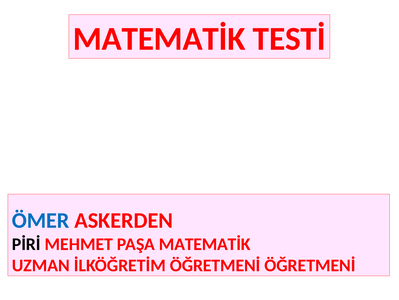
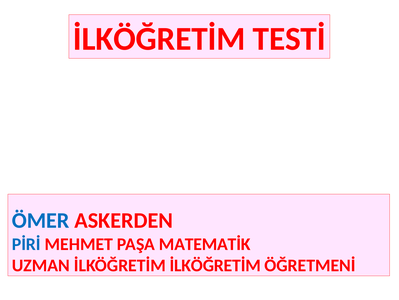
MATEMATİK: MATEMATİK -> İLKÖĞRETİM (159, 39)
PİRİ colour: black -> blue (26, 244)
İLKÖĞRETİM ÖĞRETMENİ: ÖĞRETMENİ -> İLKÖĞRETİM (215, 265)
